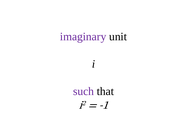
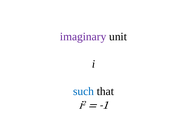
such colour: purple -> blue (83, 91)
